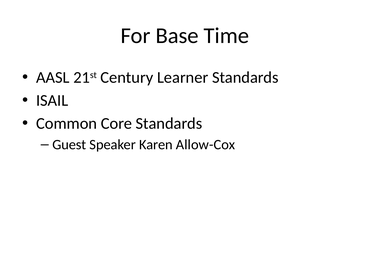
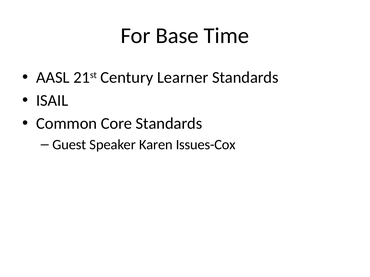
Allow-Cox: Allow-Cox -> Issues-Cox (206, 145)
